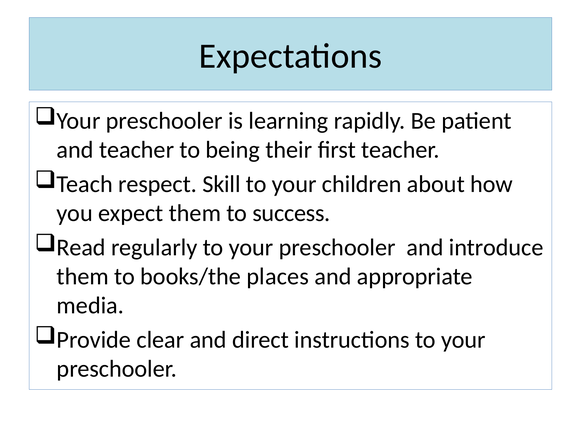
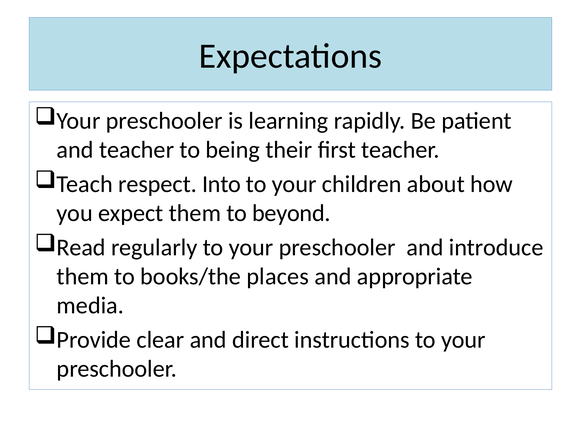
Skill: Skill -> Into (222, 184)
success: success -> beyond (291, 213)
